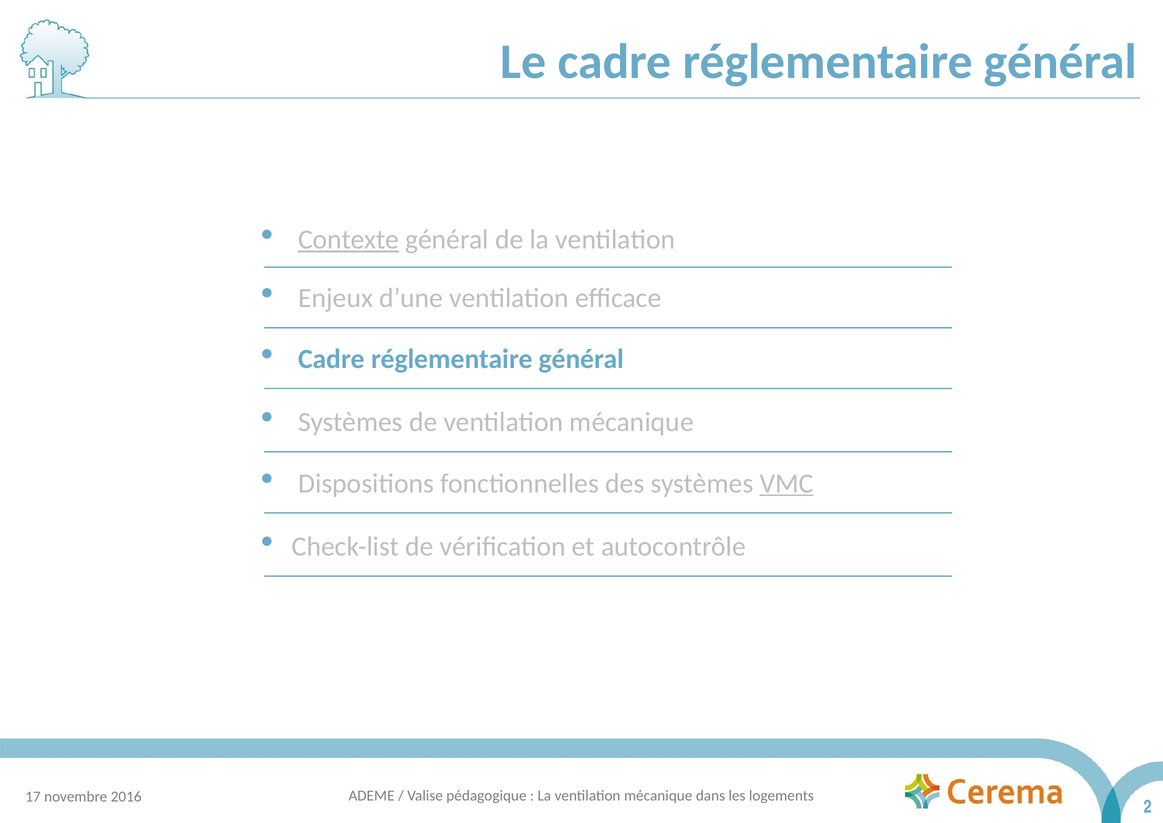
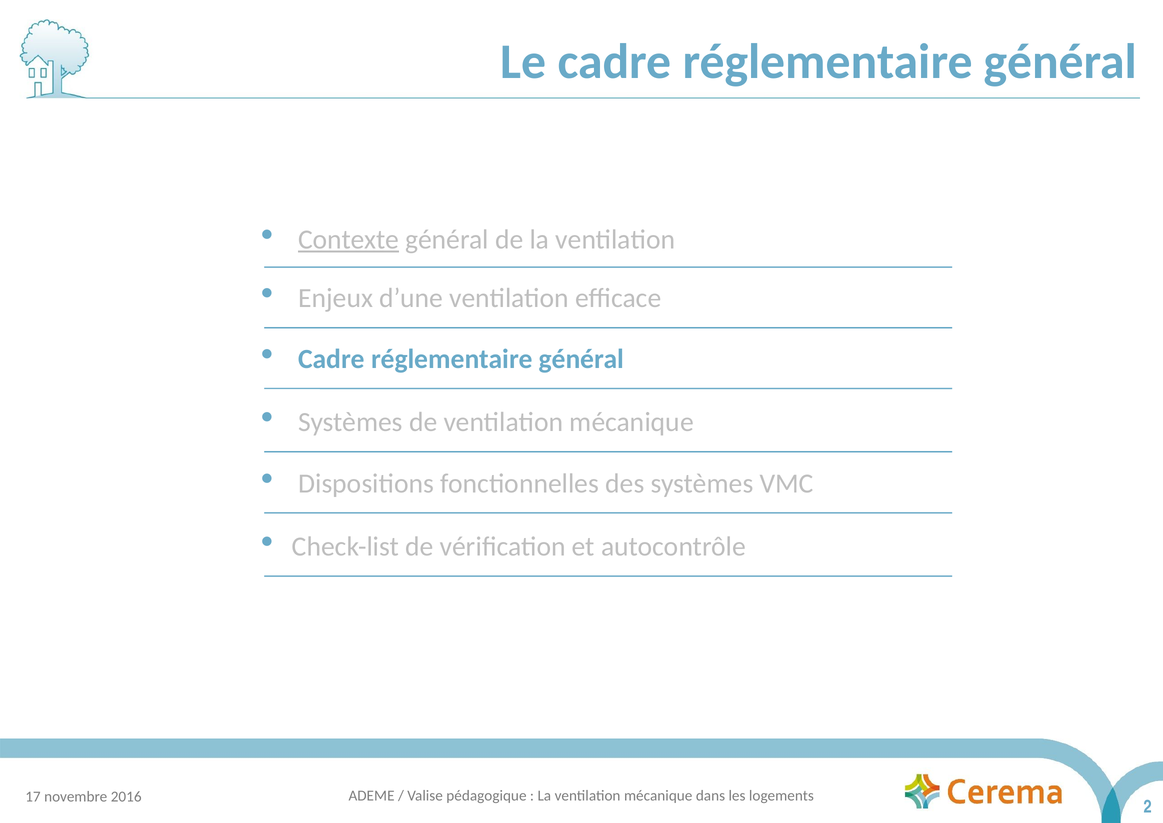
VMC underline: present -> none (787, 483)
